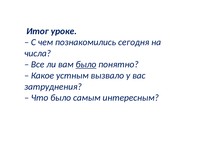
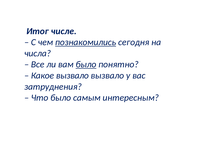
уроке: уроке -> числе (64, 31)
познакомились underline: none -> present (86, 42)
Какое устным: устным -> вызвало (72, 76)
